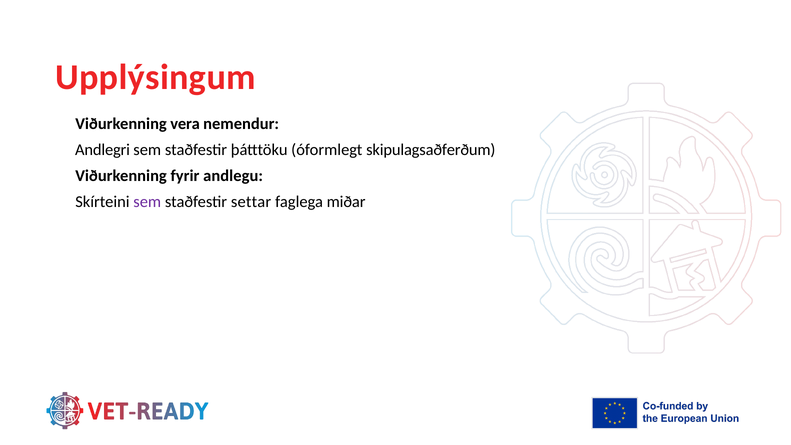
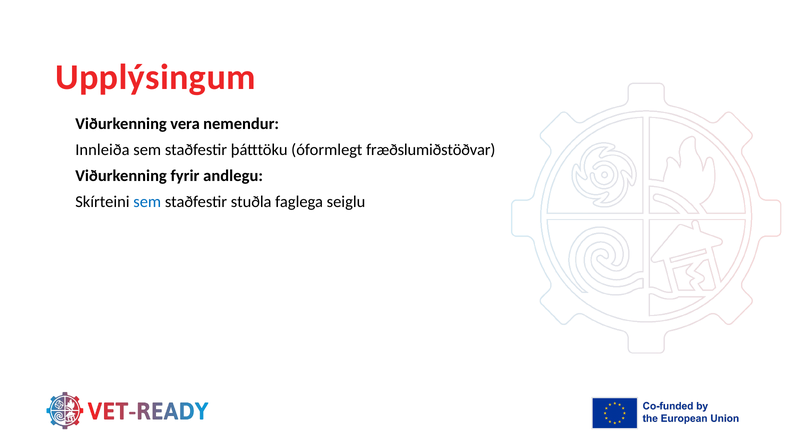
Andlegri: Andlegri -> Innleiða (102, 150)
skipulagsaðferðum: skipulagsaðferðum -> fræðslumiðstöðvar (431, 150)
sem colour: purple -> blue (147, 202)
settar: settar -> stuðla (251, 202)
miðar: miðar -> seiglu (346, 202)
